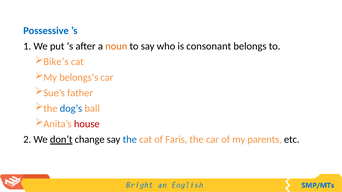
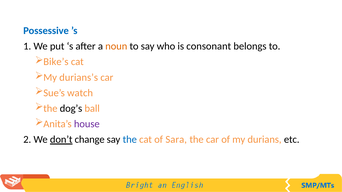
belongs’s: belongs’s -> durians’s (79, 78)
father: father -> watch (80, 93)
dog’s colour: blue -> black (71, 109)
house colour: red -> purple (87, 124)
Faris: Faris -> Sara (176, 140)
parents: parents -> durians (265, 140)
